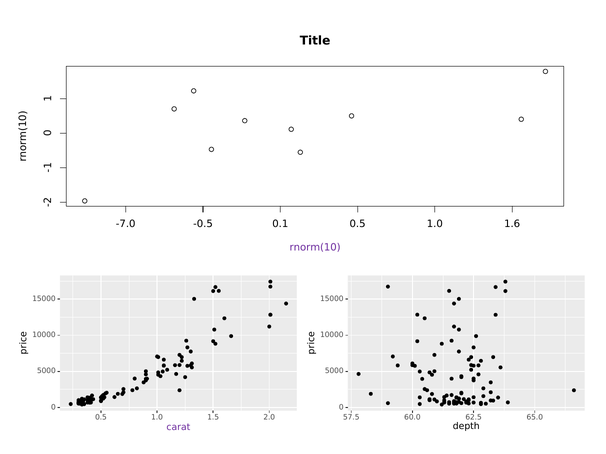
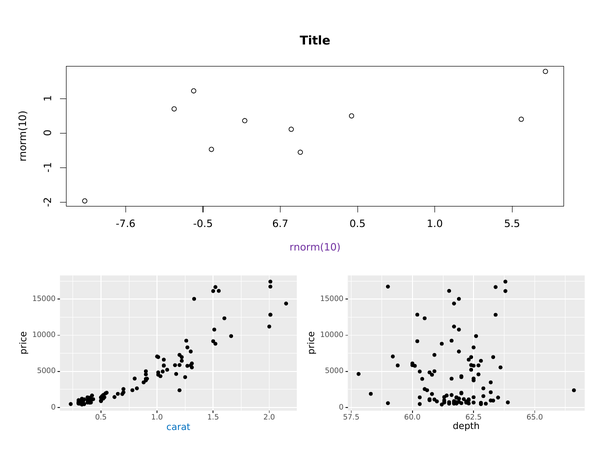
-7.0: -7.0 -> -7.6 (126, 224)
0.1: 0.1 -> 6.7 (280, 224)
1.6: 1.6 -> 5.5 (512, 224)
carat colour: purple -> blue (178, 428)
